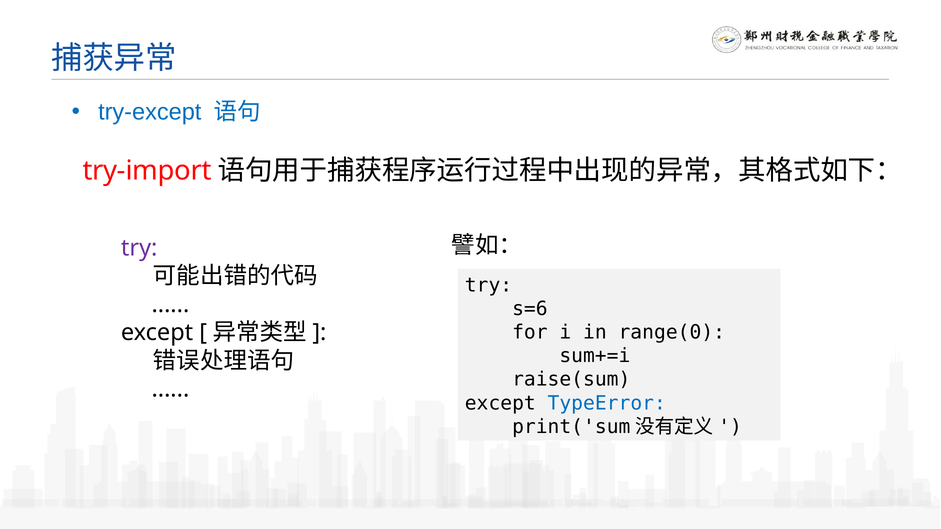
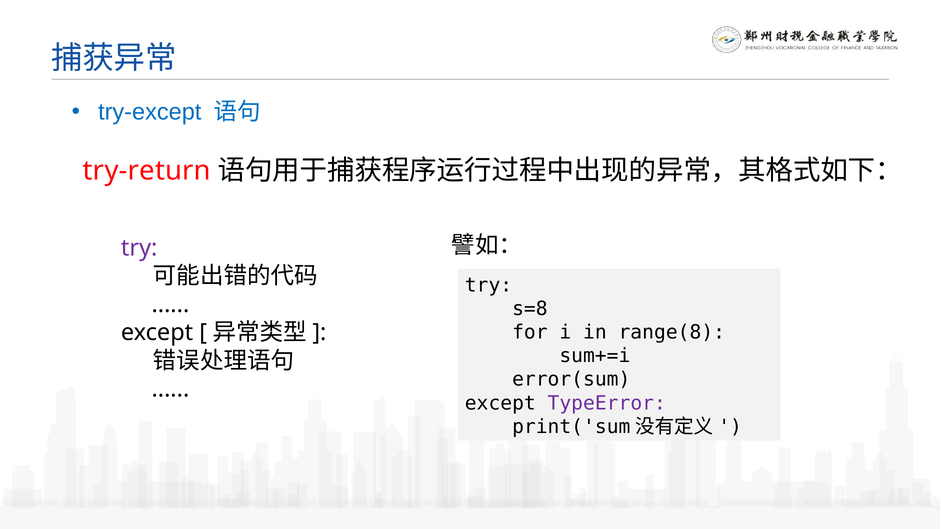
try-import: try-import -> try-return (147, 171)
s=6: s=6 -> s=8 (530, 309)
range(0: range(0 -> range(8 (672, 333)
raise(sum: raise(sum -> error(sum (571, 380)
TypeError colour: blue -> purple (607, 403)
